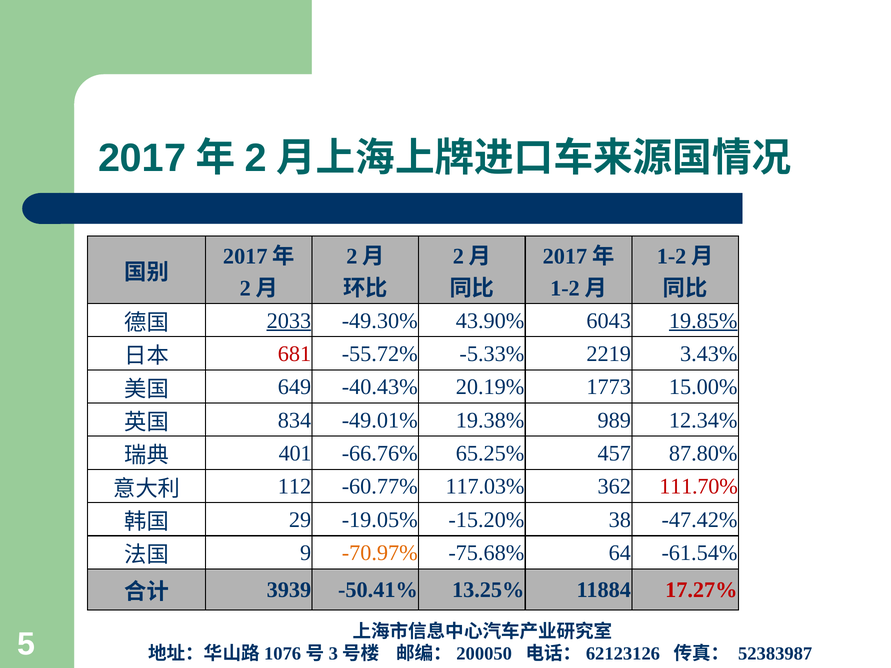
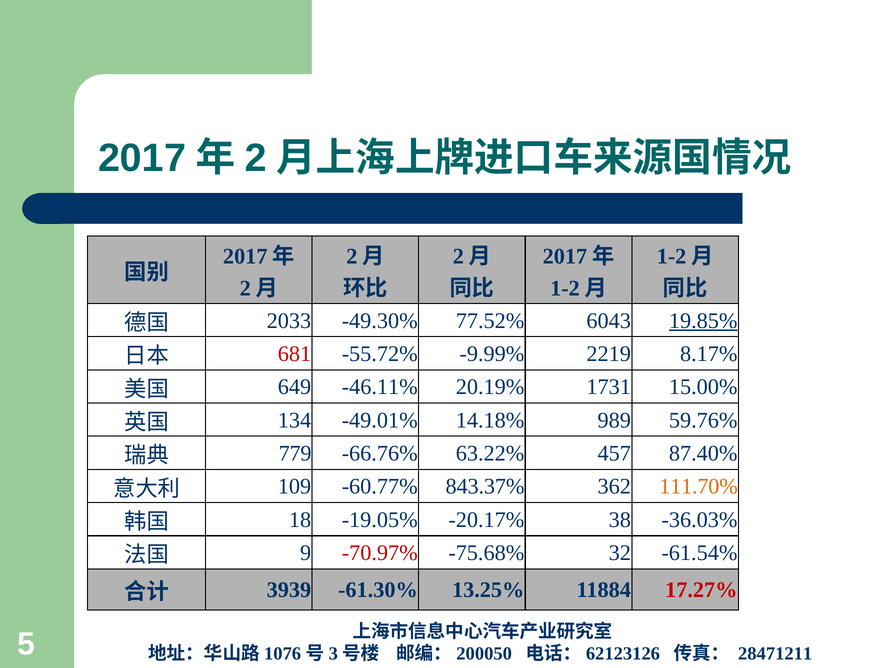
2033 underline: present -> none (289, 321)
43.90%: 43.90% -> 77.52% (490, 321)
-5.33%: -5.33% -> -9.99% (492, 354)
3.43%: 3.43% -> 8.17% (709, 354)
-40.43%: -40.43% -> -46.11% (380, 387)
1773: 1773 -> 1731 (609, 387)
834: 834 -> 134 (295, 420)
19.38%: 19.38% -> 14.18% (490, 420)
12.34%: 12.34% -> 59.76% (703, 420)
401: 401 -> 779 (295, 454)
65.25%: 65.25% -> 63.22% (490, 454)
87.80%: 87.80% -> 87.40% (703, 454)
112: 112 -> 109 (295, 487)
117.03%: 117.03% -> 843.37% (485, 487)
111.70% colour: red -> orange (699, 487)
29: 29 -> 18 (300, 520)
-15.20%: -15.20% -> -20.17% (486, 520)
-47.42%: -47.42% -> -36.03% (700, 520)
-70.97% colour: orange -> red (380, 553)
64: 64 -> 32 (620, 553)
-50.41%: -50.41% -> -61.30% (378, 590)
52383987: 52383987 -> 28471211 (775, 654)
